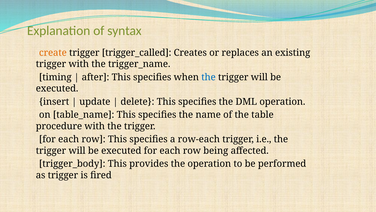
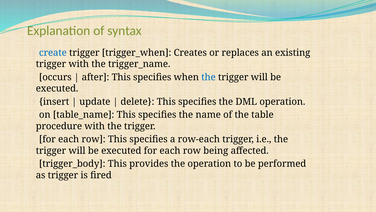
create colour: orange -> blue (53, 53)
trigger_called: trigger_called -> trigger_when (137, 53)
timing: timing -> occurs (55, 77)
